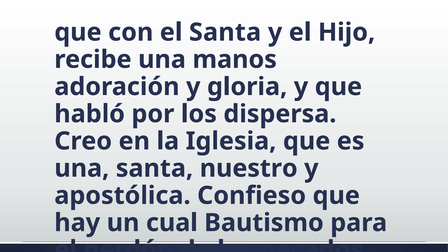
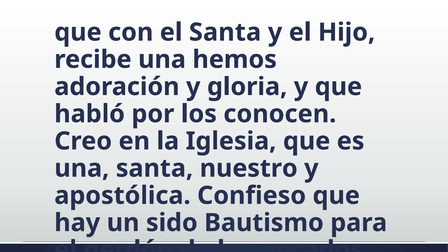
manos: manos -> hemos (235, 60)
dispersa: dispersa -> conocen (280, 114)
cual: cual -> sido (172, 223)
